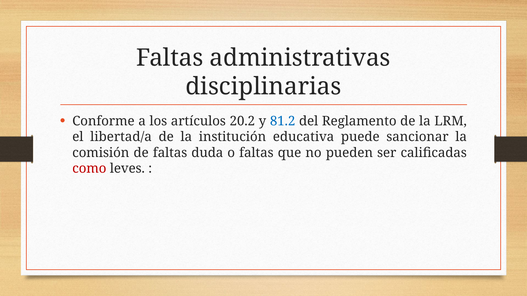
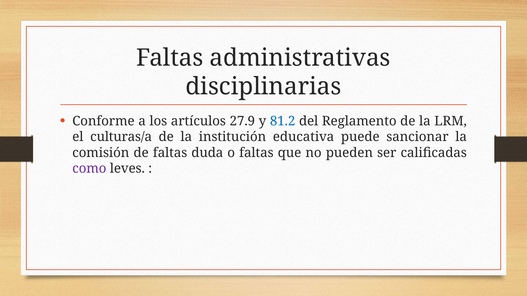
20.2: 20.2 -> 27.9 (242, 121)
libertad/a: libertad/a -> culturas/a (121, 137)
como colour: red -> purple (89, 169)
